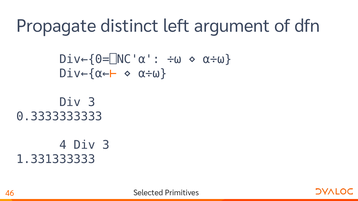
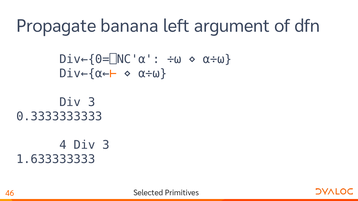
distinct: distinct -> banana (130, 26)
1.331333333: 1.331333333 -> 1.633333333 (56, 160)
